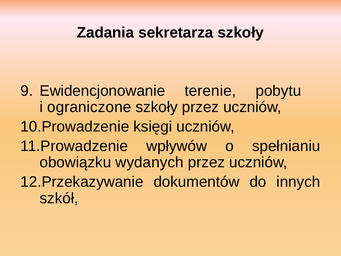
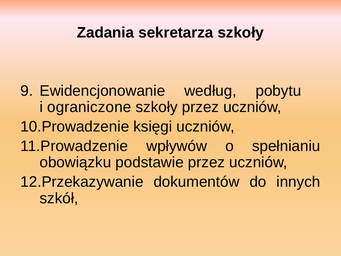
terenie: terenie -> według (210, 91)
wydanych: wydanych -> podstawie (150, 162)
